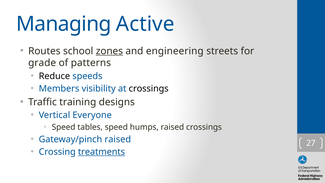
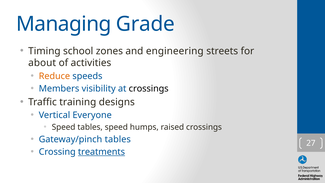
Active: Active -> Grade (145, 24)
Routes: Routes -> Timing (44, 51)
zones underline: present -> none (109, 51)
grade: grade -> about (42, 63)
patterns: patterns -> activities (91, 63)
Reduce colour: black -> orange (54, 76)
Gateway/pinch raised: raised -> tables (118, 139)
